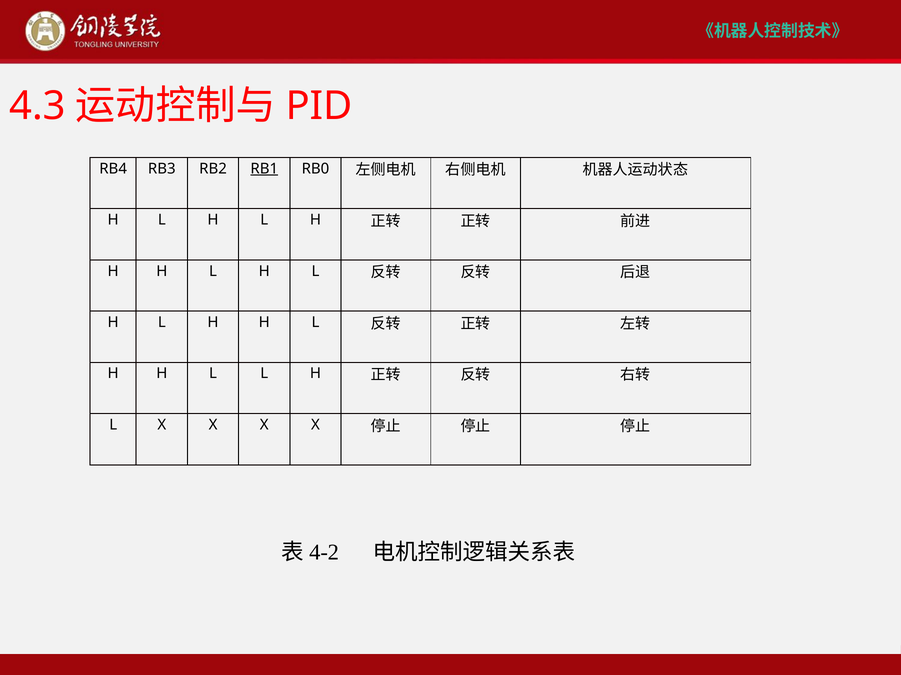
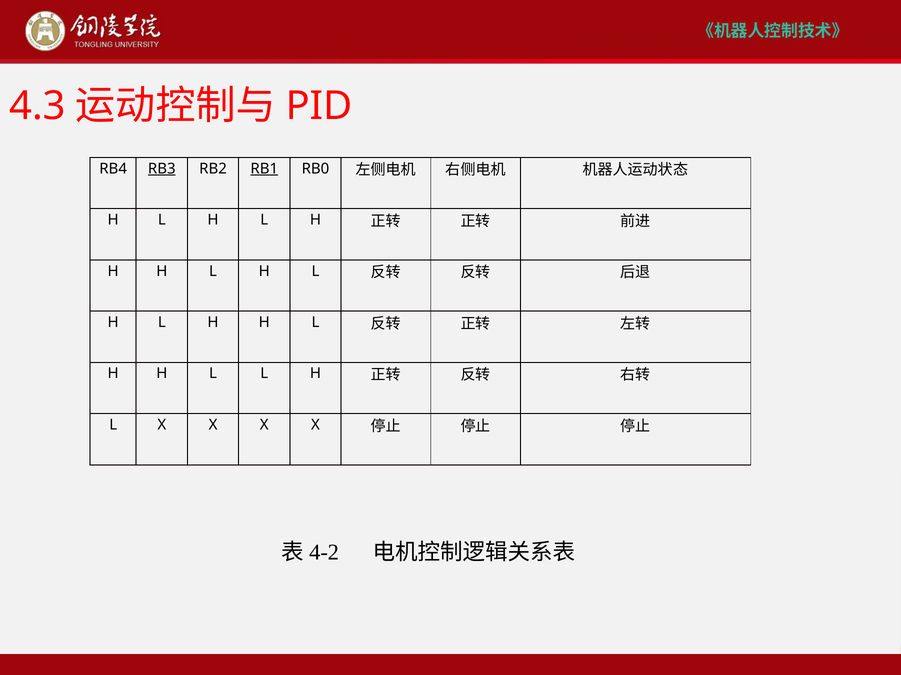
RB3 underline: none -> present (162, 169)
